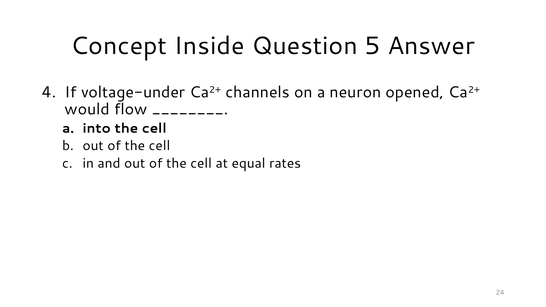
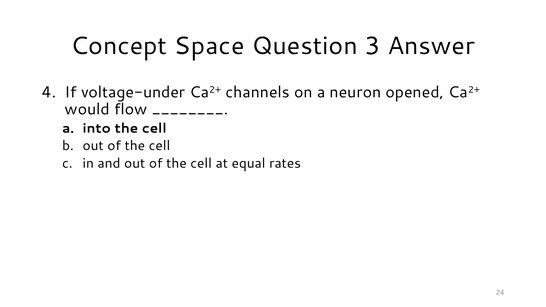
Inside: Inside -> Space (209, 46)
5: 5 -> 3 (373, 46)
